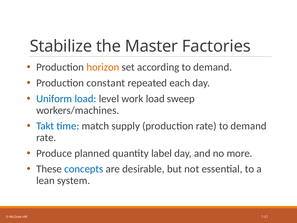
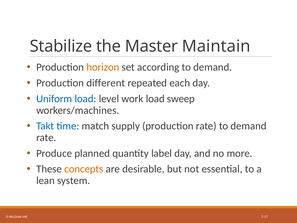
Factories: Factories -> Maintain (216, 46)
constant: constant -> different (106, 83)
concepts colour: blue -> orange (84, 169)
